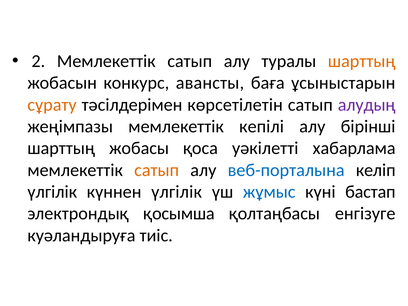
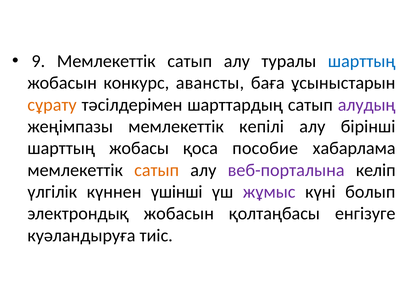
2: 2 -> 9 (38, 61)
шарттың colour: orange -> blue (362, 61)
көрсетілетін: көрсетілетін -> шарттардың (235, 105)
уәкілетті: уәкілетті -> пособие (265, 148)
веб-порталына colour: blue -> purple (286, 170)
күннен үлгілік: үлгілік -> үшiншi (177, 192)
жұмыс colour: blue -> purple (269, 192)
бастап: бастап -> болып (370, 192)
электрондық қосымша: қосымша -> жобасын (179, 214)
